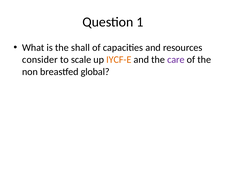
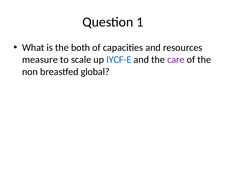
shall: shall -> both (81, 47)
consider: consider -> measure (40, 59)
IYCF-E colour: orange -> blue (119, 59)
